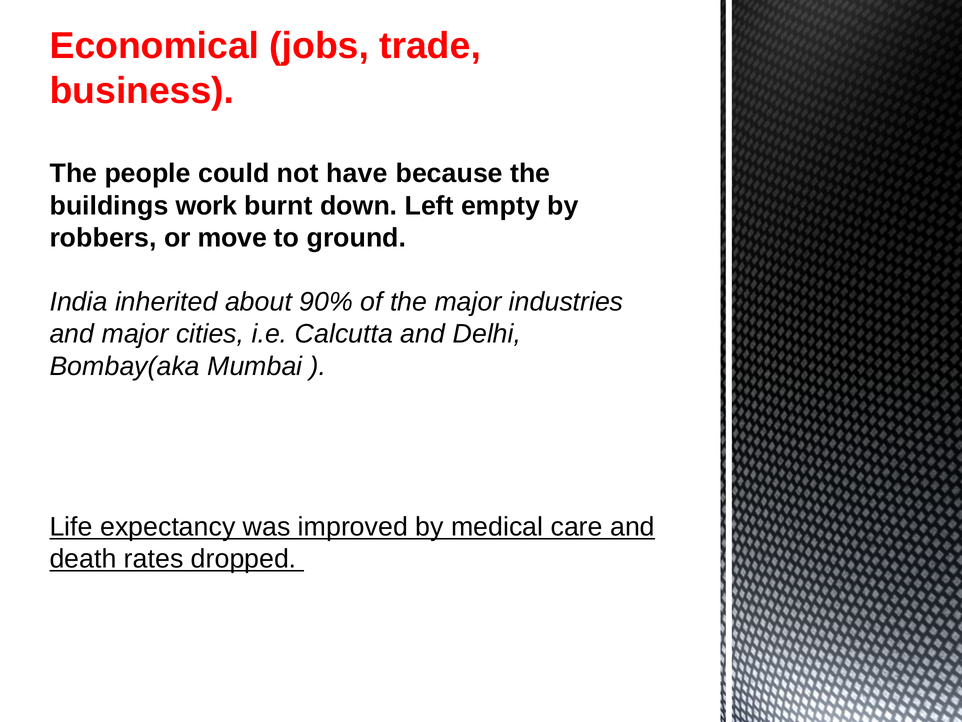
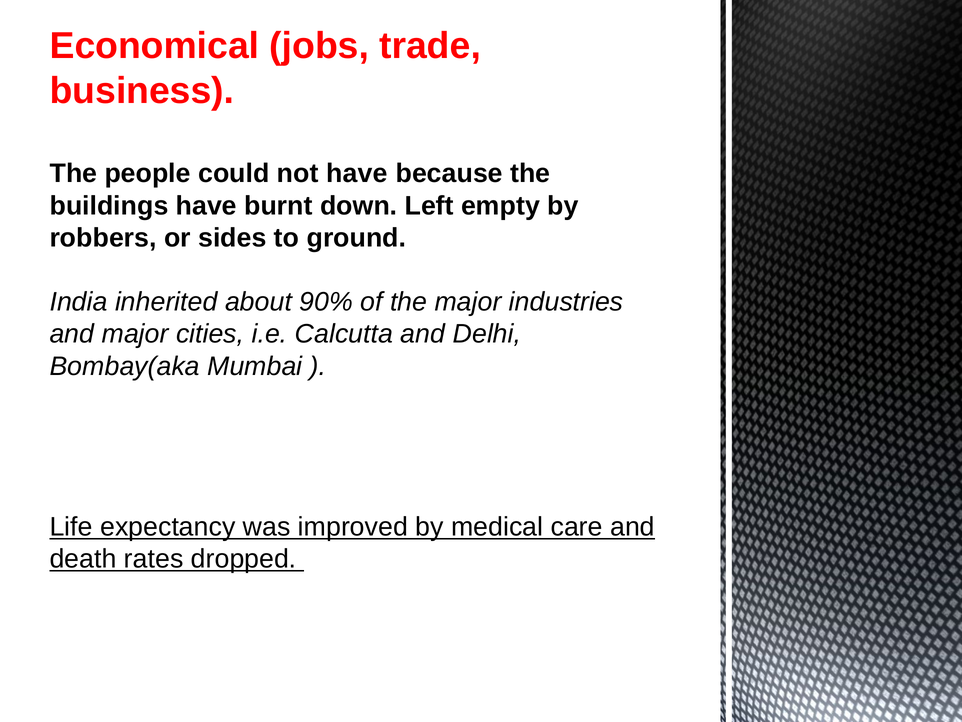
buildings work: work -> have (206, 206)
move: move -> sides (232, 238)
